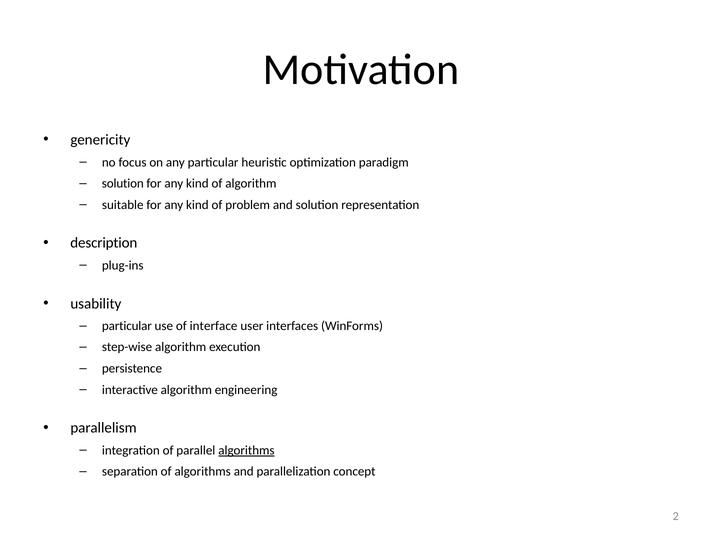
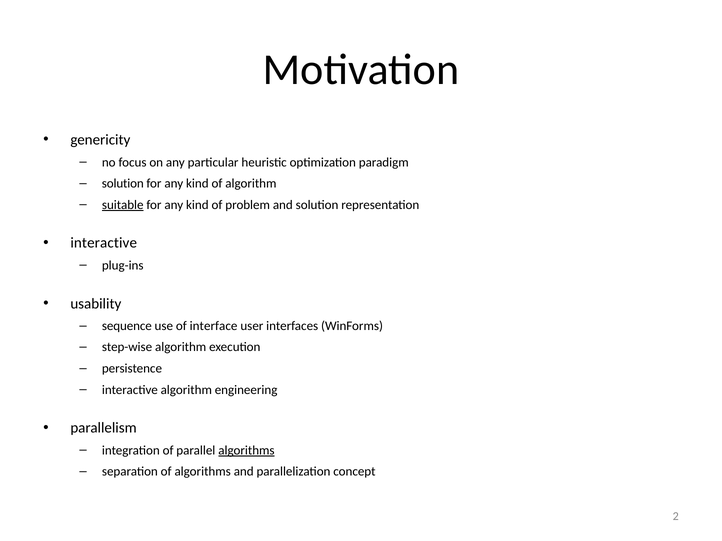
suitable underline: none -> present (123, 205)
description: description -> interactive (104, 243)
particular: particular -> sequence (127, 326)
